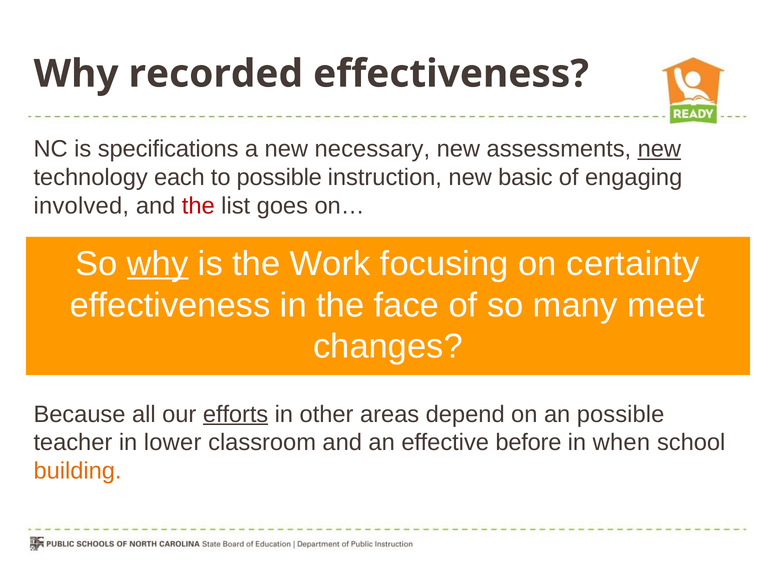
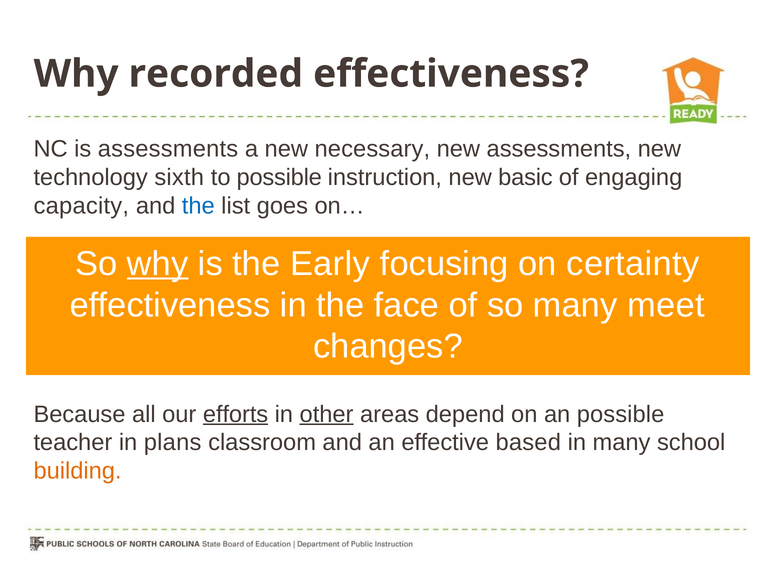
is specifications: specifications -> assessments (168, 149)
new underline: present -> none (659, 149)
each: each -> sixth (179, 177)
involved: involved -> capacity (81, 206)
the colour: red -> blue (198, 206)
Work: Work -> Early (330, 264)
other underline: none -> present (327, 414)
lower: lower -> plans (173, 443)
before: before -> based (528, 443)
in when: when -> many (622, 443)
